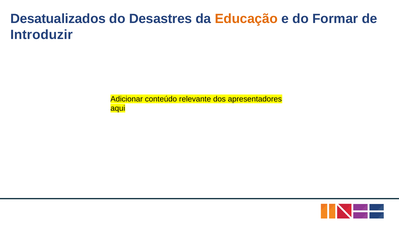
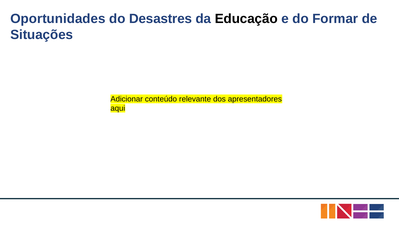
Desatualizados: Desatualizados -> Oportunidades (58, 19)
Educação colour: orange -> black (246, 19)
Introduzir: Introduzir -> Situações (42, 35)
